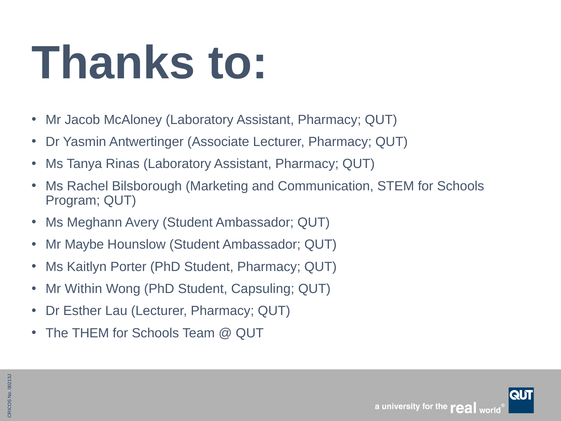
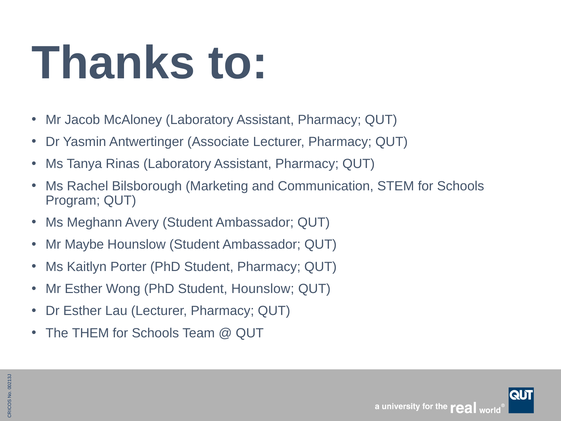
Mr Within: Within -> Esther (84, 289)
Student Capsuling: Capsuling -> Hounslow (263, 289)
